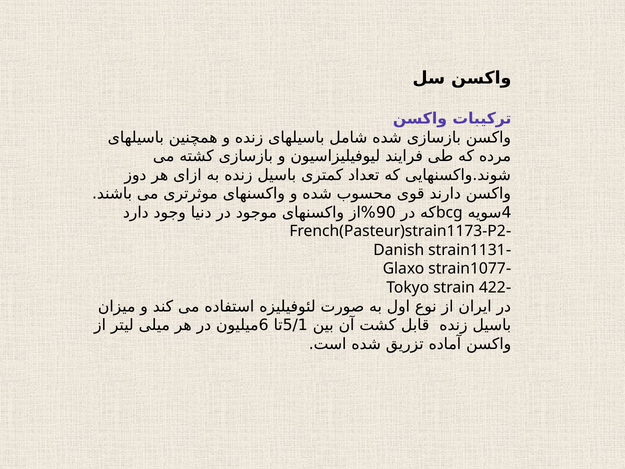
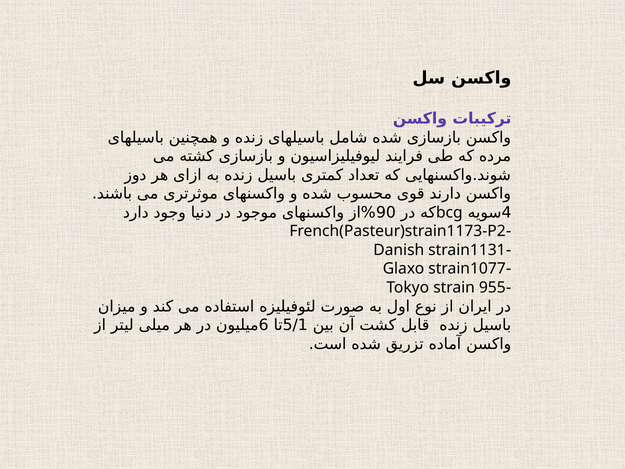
422: 422 -> 955 (492, 287)
